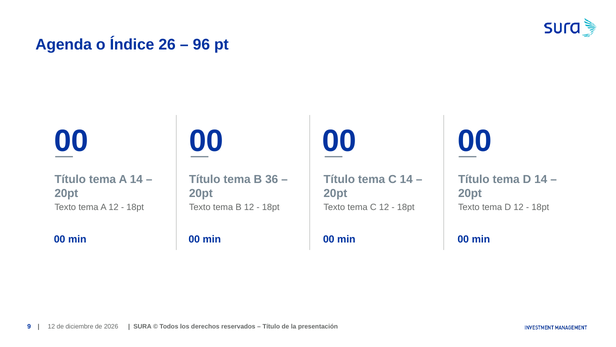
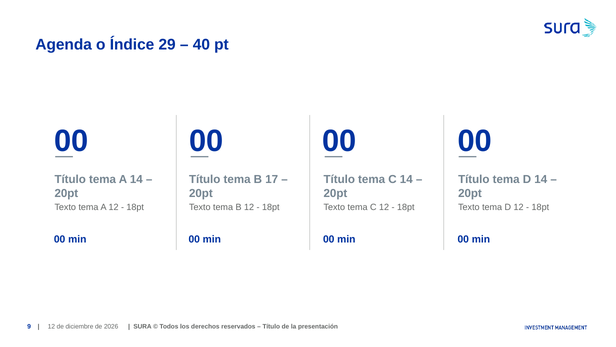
26: 26 -> 29 (167, 45)
96: 96 -> 40 (201, 45)
36: 36 -> 17 (272, 179)
